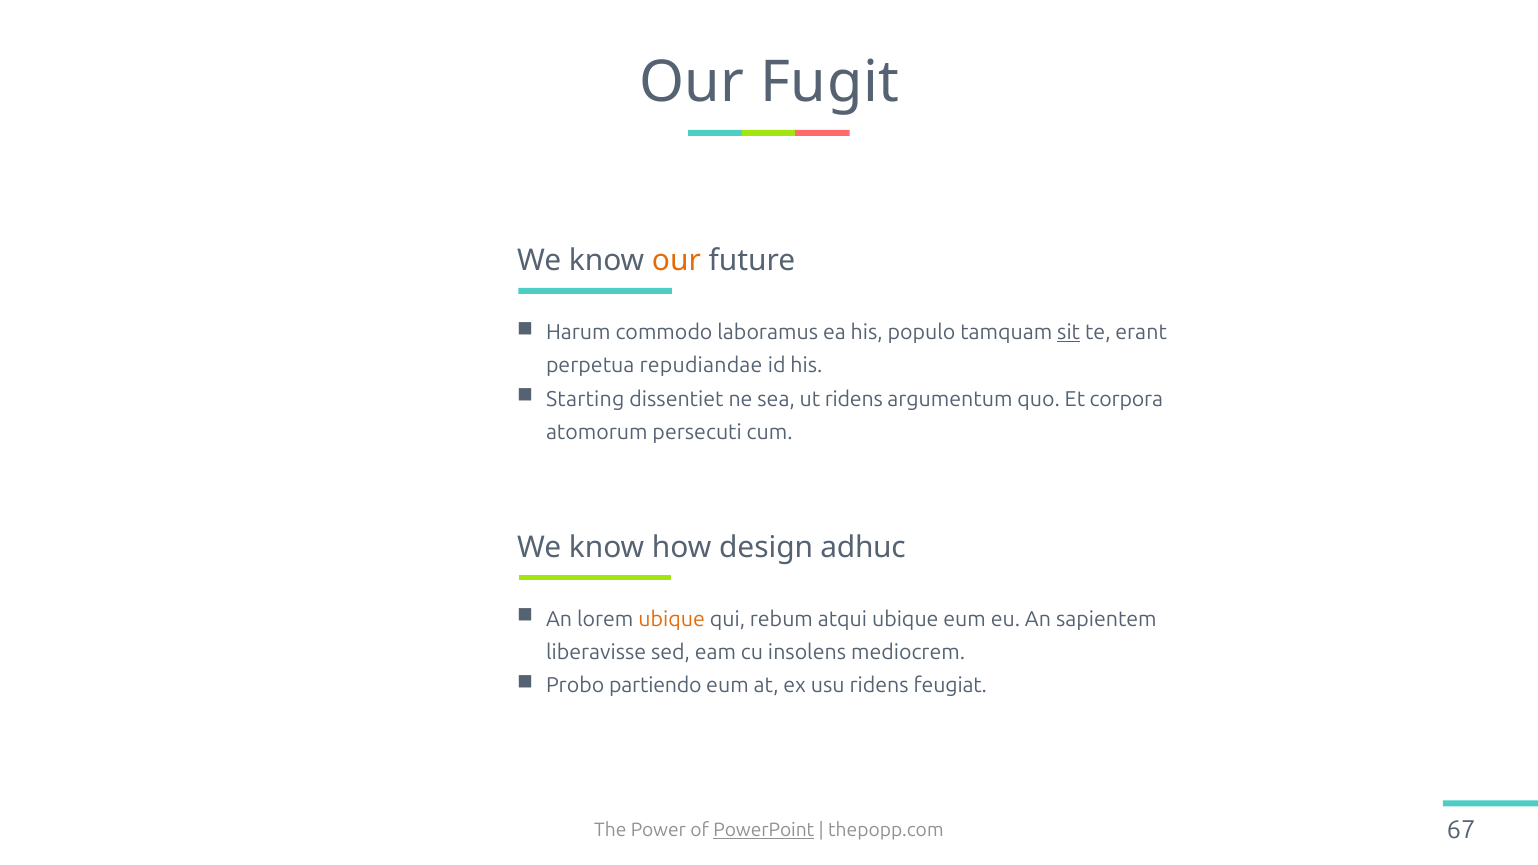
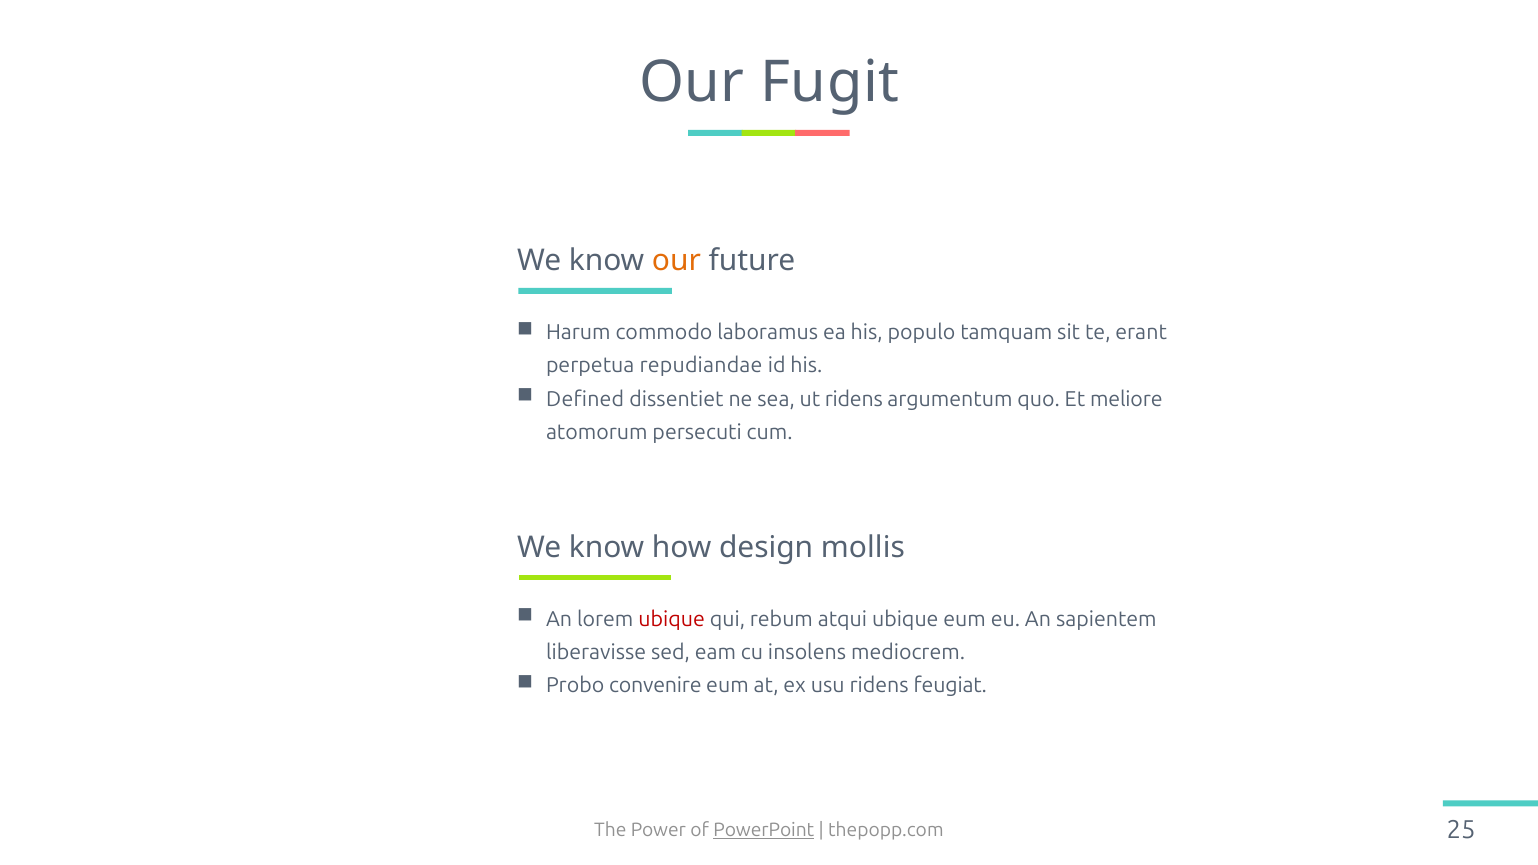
sit underline: present -> none (1069, 333)
Starting: Starting -> Defined (585, 399)
corpora: corpora -> meliore (1126, 399)
adhuc: adhuc -> mollis (863, 548)
ubique colour: orange -> red (672, 619)
partiendo: partiendo -> convenire (655, 686)
67: 67 -> 25 (1461, 830)
